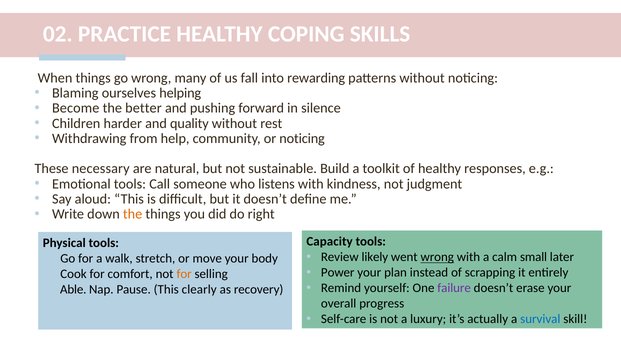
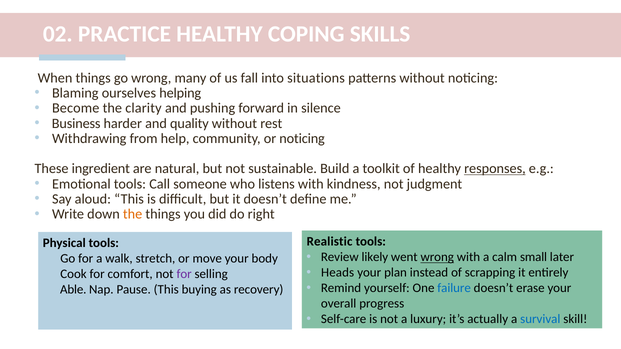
rewarding: rewarding -> situations (316, 78)
better: better -> clarity (143, 108)
Children: Children -> Business (76, 123)
necessary: necessary -> ingredient (101, 169)
responses underline: none -> present (495, 169)
Capacity: Capacity -> Realistic (330, 242)
Power: Power -> Heads (338, 273)
for colour: orange -> purple (184, 274)
failure colour: purple -> blue (454, 288)
clearly: clearly -> buying (199, 290)
